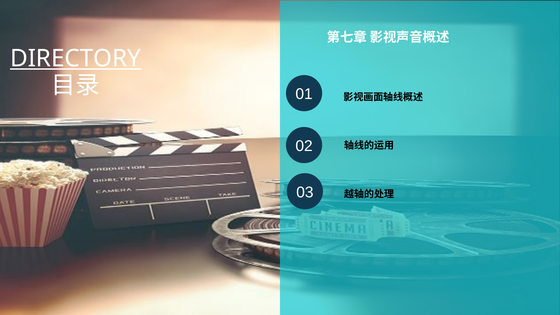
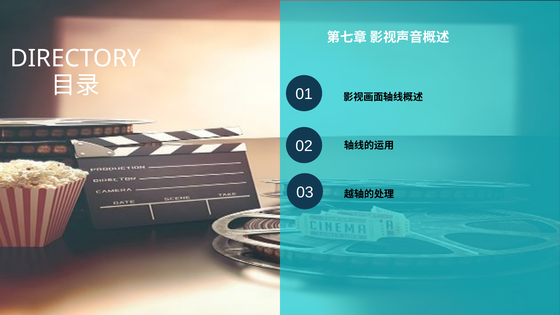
DIRECTORY underline: present -> none (76, 58)
